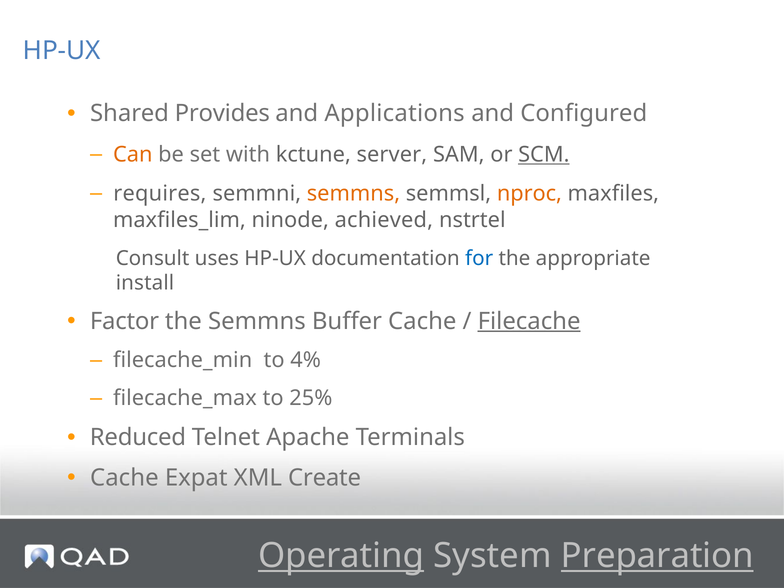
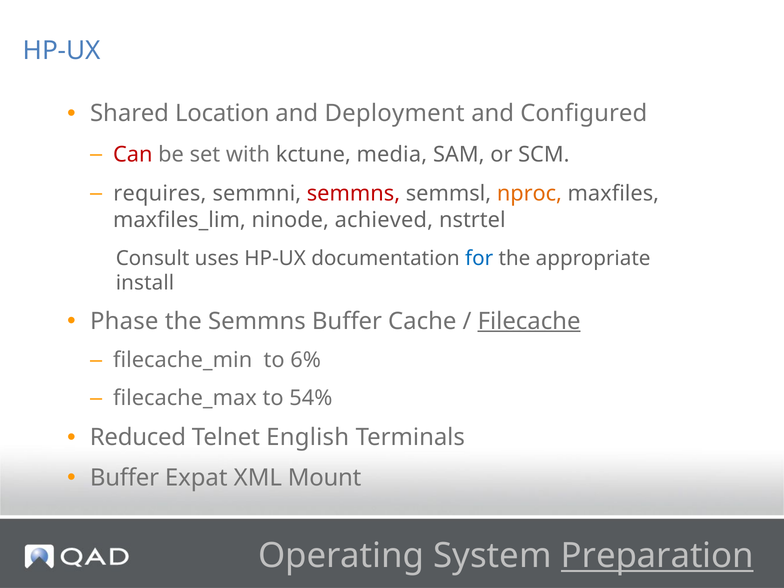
Provides: Provides -> Location (222, 114)
Applications: Applications -> Deployment (395, 114)
Can colour: orange -> red (133, 155)
server: server -> media (392, 155)
SCM underline: present -> none (544, 155)
semmns colour: orange -> red (353, 194)
Factor: Factor -> Phase (124, 321)
4%: 4% -> 6% (306, 360)
25%: 25% -> 54% (311, 398)
Apache: Apache -> English (308, 437)
Cache: Cache -> Buffer (124, 478)
Create: Create -> Mount (325, 478)
Operating underline: present -> none (341, 556)
